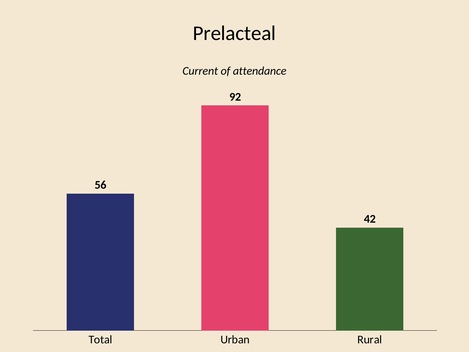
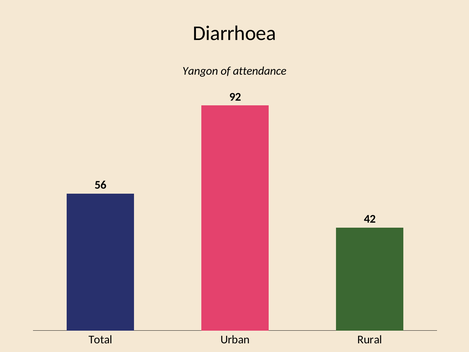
Prelacteal: Prelacteal -> Diarrhoea (234, 33)
Current: Current -> Yangon (200, 71)
